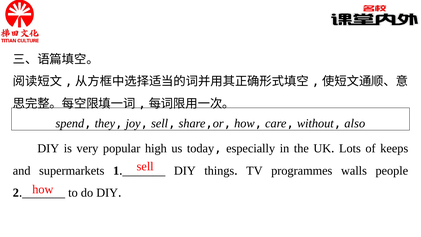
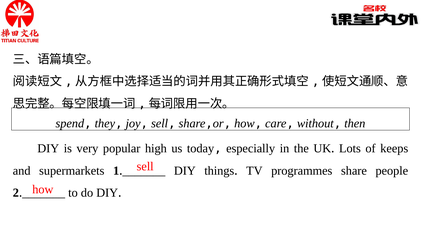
also: also -> then (355, 123)
walls: walls -> share (354, 171)
